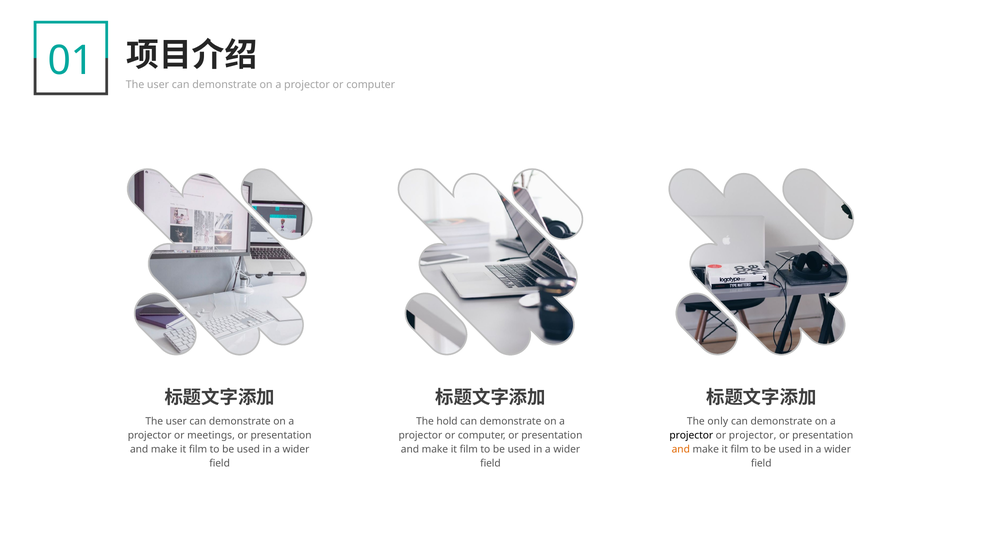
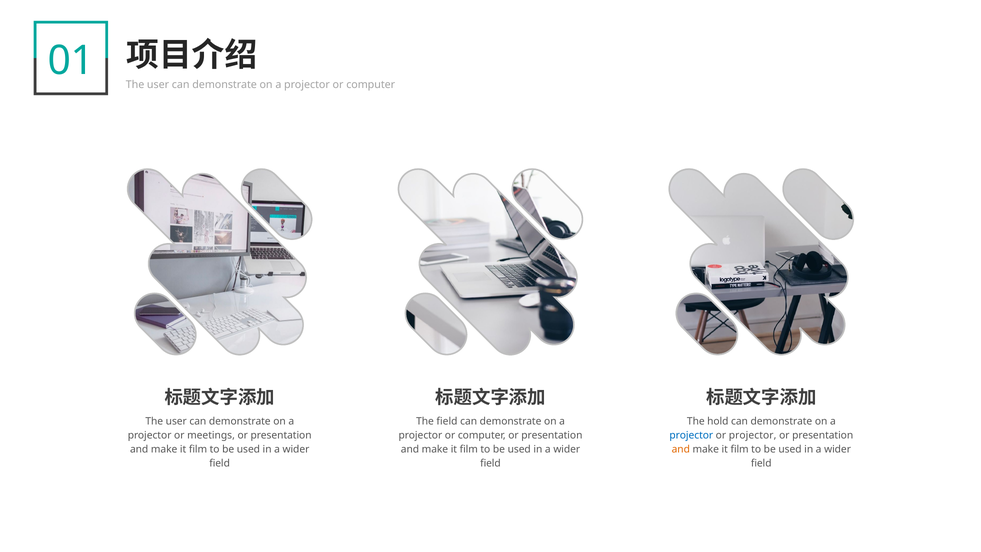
The hold: hold -> field (447, 421)
only: only -> hold (718, 421)
projector colour: black -> blue (691, 435)
